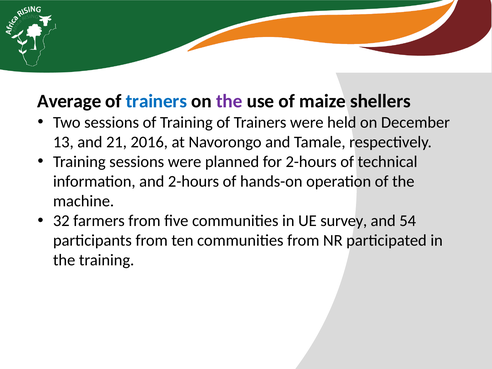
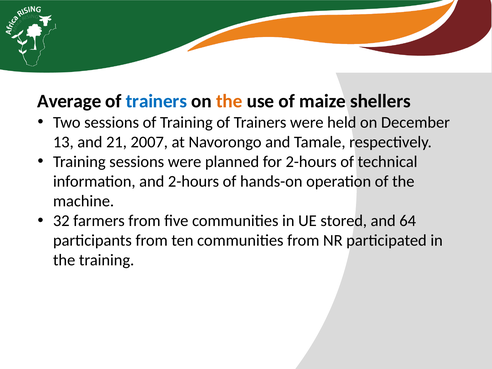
the colour: purple -> orange (229, 101)
2016: 2016 -> 2007 (149, 142)
survey: survey -> stored (344, 221)
54: 54 -> 64 (408, 221)
